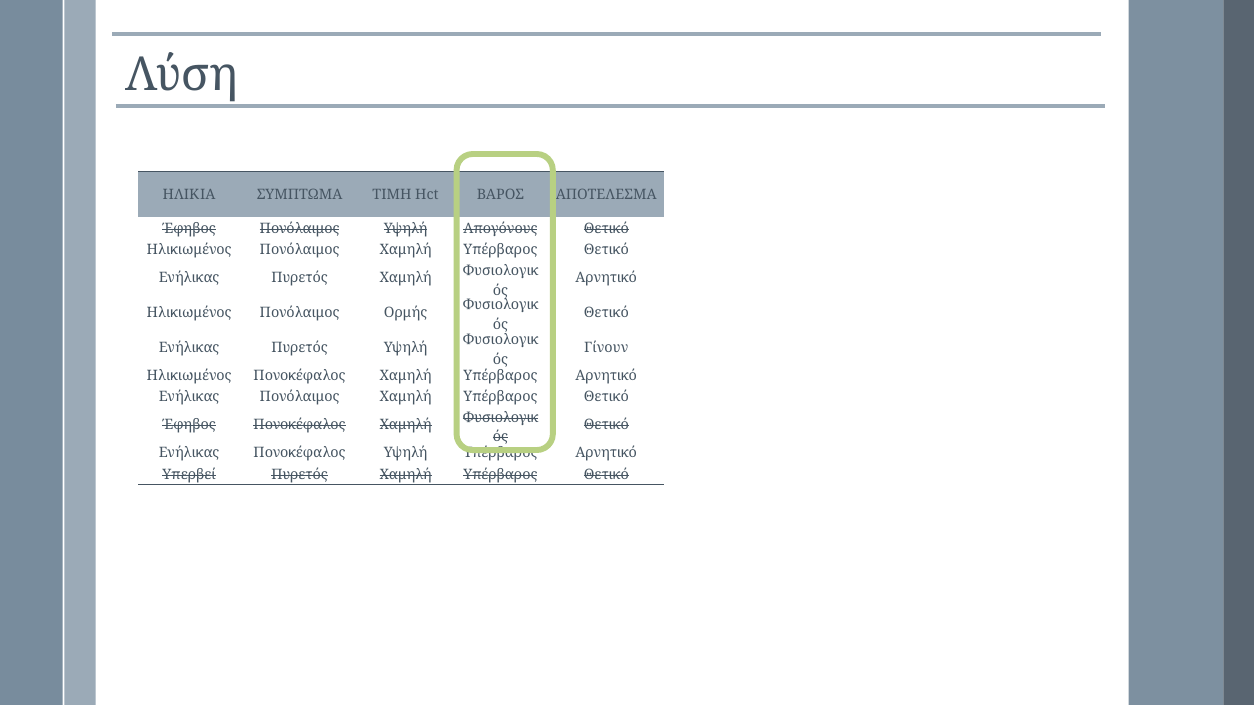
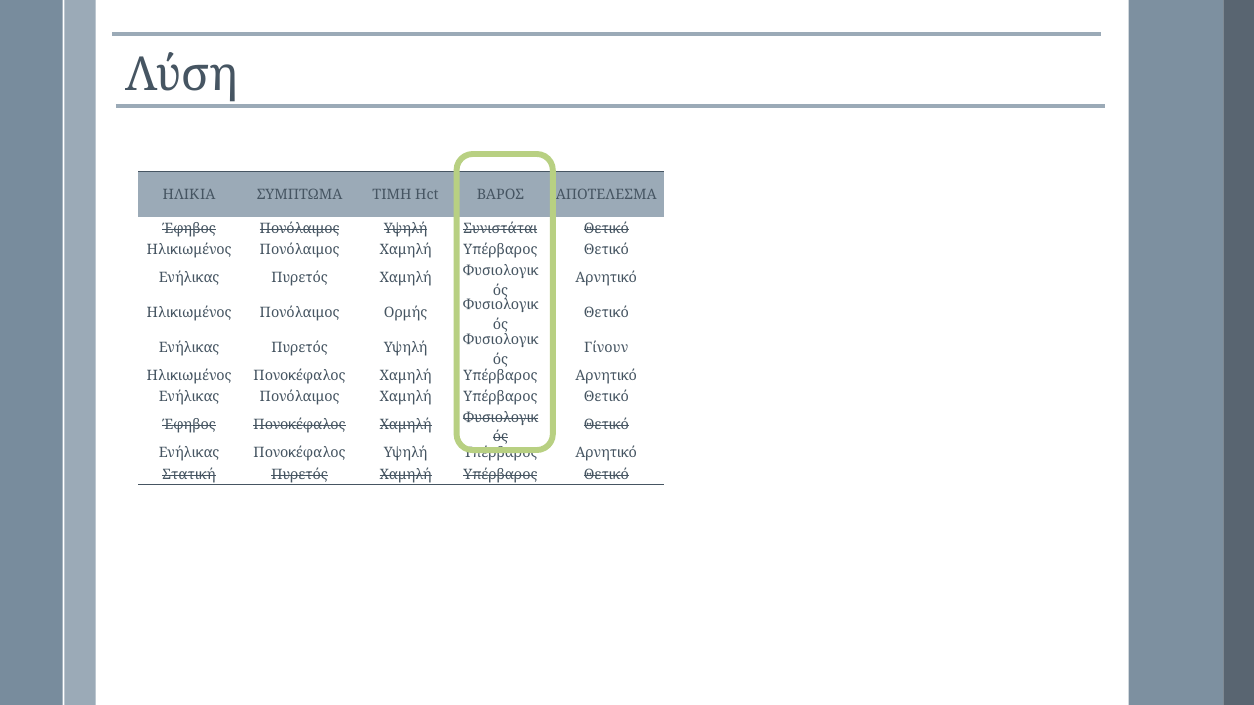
Απογόνους: Απογόνους -> Συνιστάται (500, 229)
Υπερβεί: Υπερβεί -> Στατική (189, 475)
